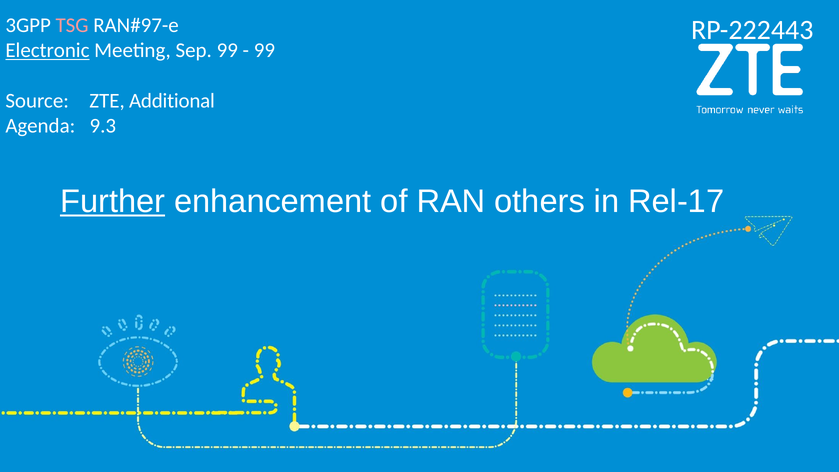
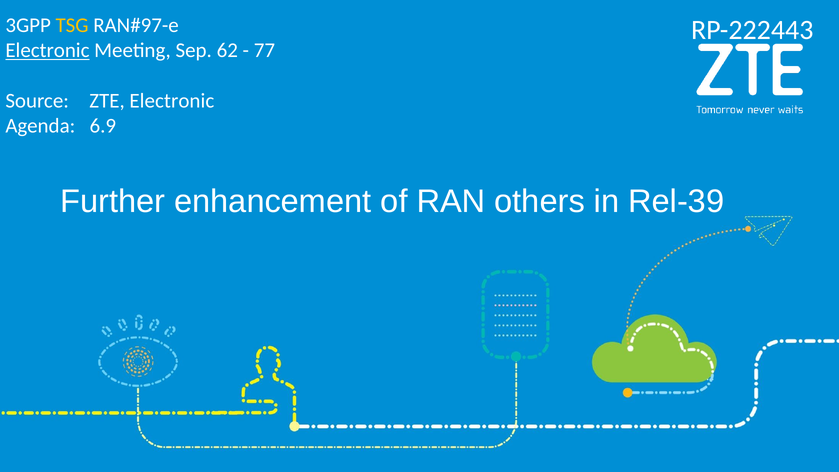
TSG colour: pink -> yellow (72, 25)
Sep 99: 99 -> 62 (227, 50)
99: 99 -> 77 (264, 50)
ZTE Additional: Additional -> Electronic (172, 101)
9.3: 9.3 -> 6.9 (103, 126)
Further underline: present -> none (113, 201)
Rel-17: Rel-17 -> Rel-39 (676, 201)
